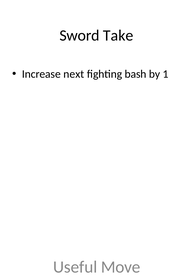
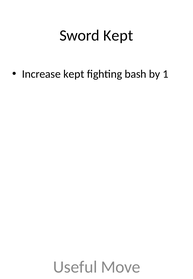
Sword Take: Take -> Kept (118, 35)
Increase next: next -> kept (74, 74)
